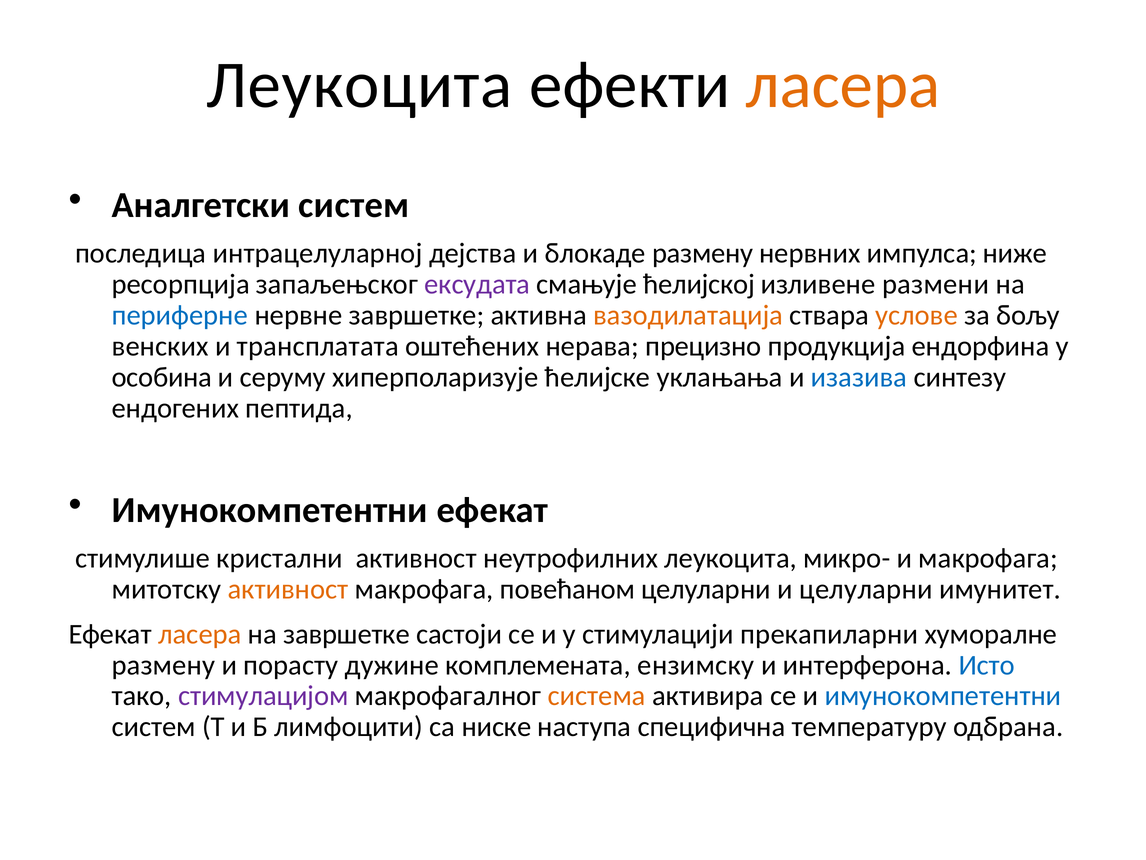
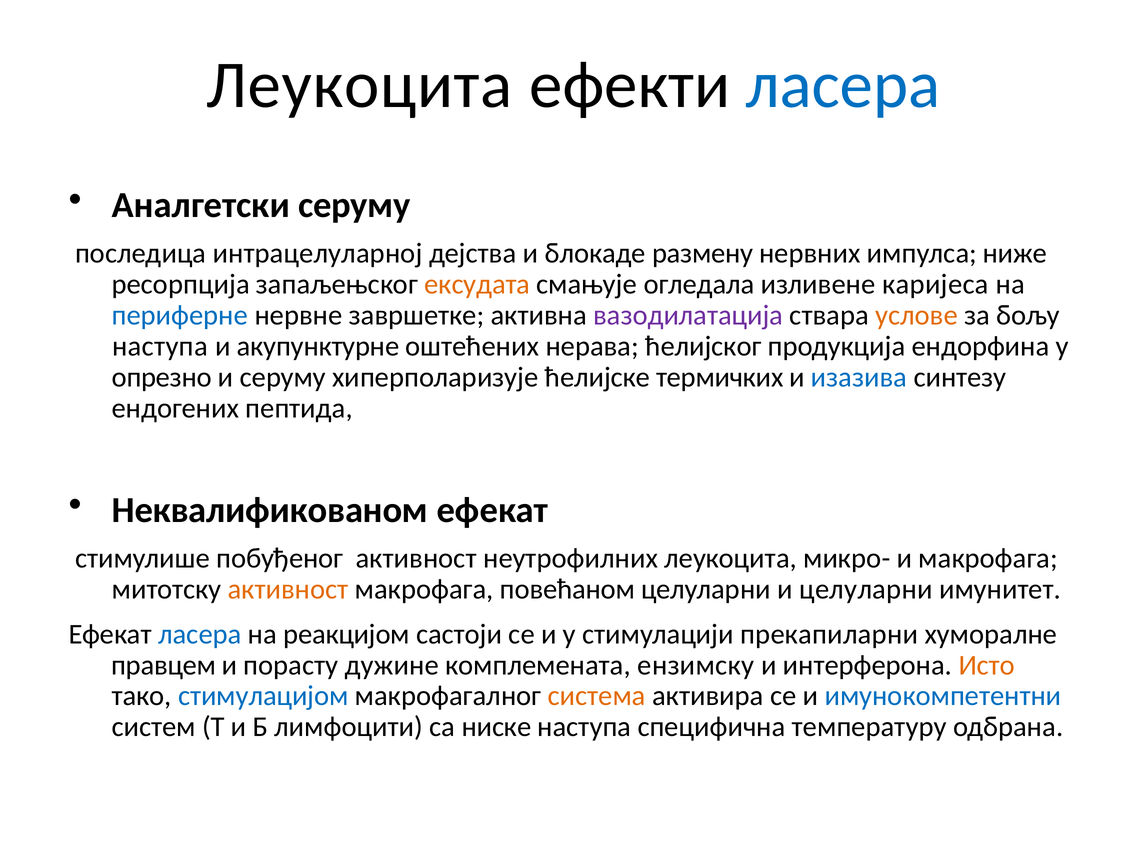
ласера colour: orange -> blue (843, 85)
Аналгетски систем: систем -> серуму (354, 205)
ексудата colour: purple -> orange (477, 284)
ћелијској: ћелијској -> огледала (699, 284)
размени: размени -> каријеса (935, 284)
вазодилатација colour: orange -> purple (688, 315)
венских: венских -> наступа (160, 346)
трансплатата: трансплатата -> акупунктурне (318, 346)
прецизно: прецизно -> ћелијског (703, 346)
особина: особина -> опрезно (162, 377)
уклањања: уклањања -> термичких (720, 377)
Имунокомпетентни: Имунокомпетентни -> Неквалификованом (270, 510)
кристални: кристални -> побуђеног (280, 558)
ласера colour: orange -> blue (200, 634)
на завршетке: завршетке -> реакцијом (347, 634)
размену: размену -> правцем (164, 665)
Исто colour: blue -> orange (987, 665)
стимулацијом colour: purple -> blue (263, 696)
